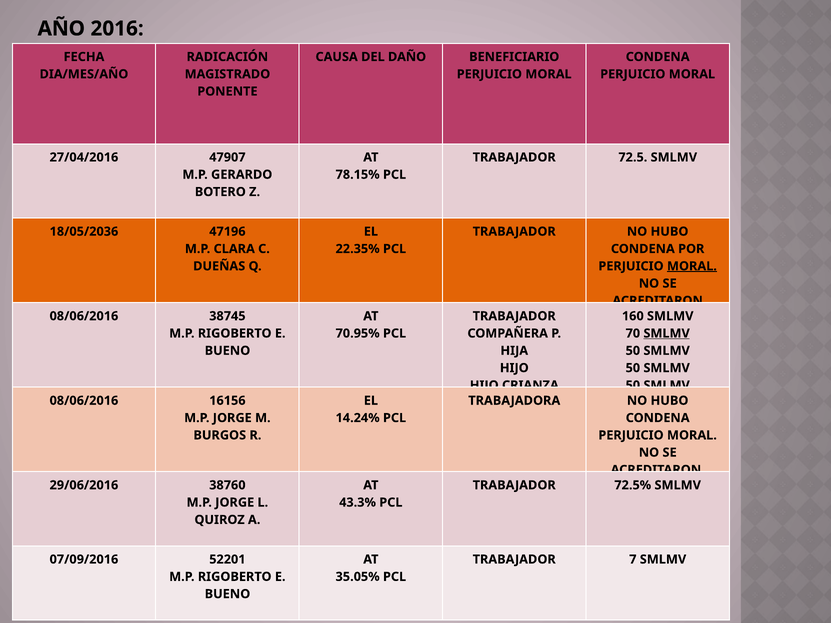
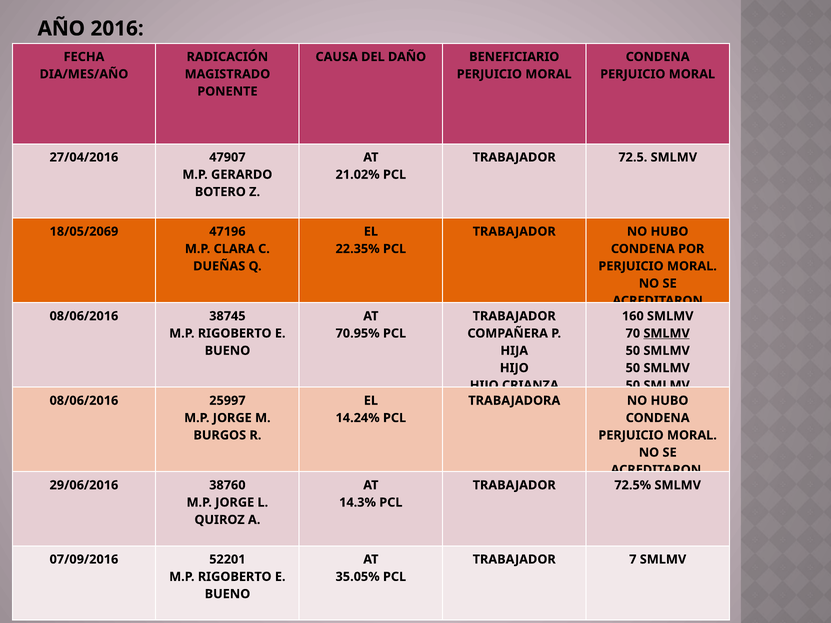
78.15%: 78.15% -> 21.02% (358, 175)
18/05/2036: 18/05/2036 -> 18/05/2069 (84, 232)
MORAL underline: present -> none (692, 266)
16156: 16156 -> 25997 (227, 401)
43.3%: 43.3% -> 14.3% (358, 503)
